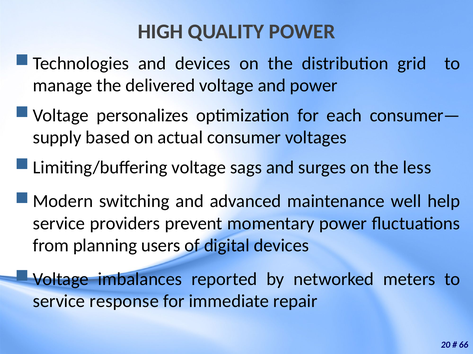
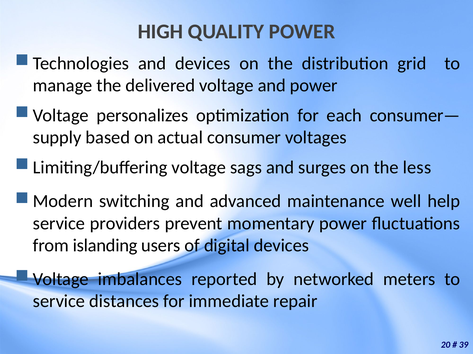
planning: planning -> islanding (105, 246)
response: response -> distances (124, 302)
66: 66 -> 39 (464, 345)
